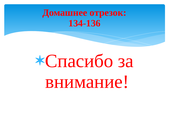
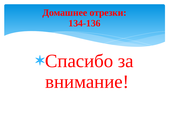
отрезок: отрезок -> отрезки (108, 13)
